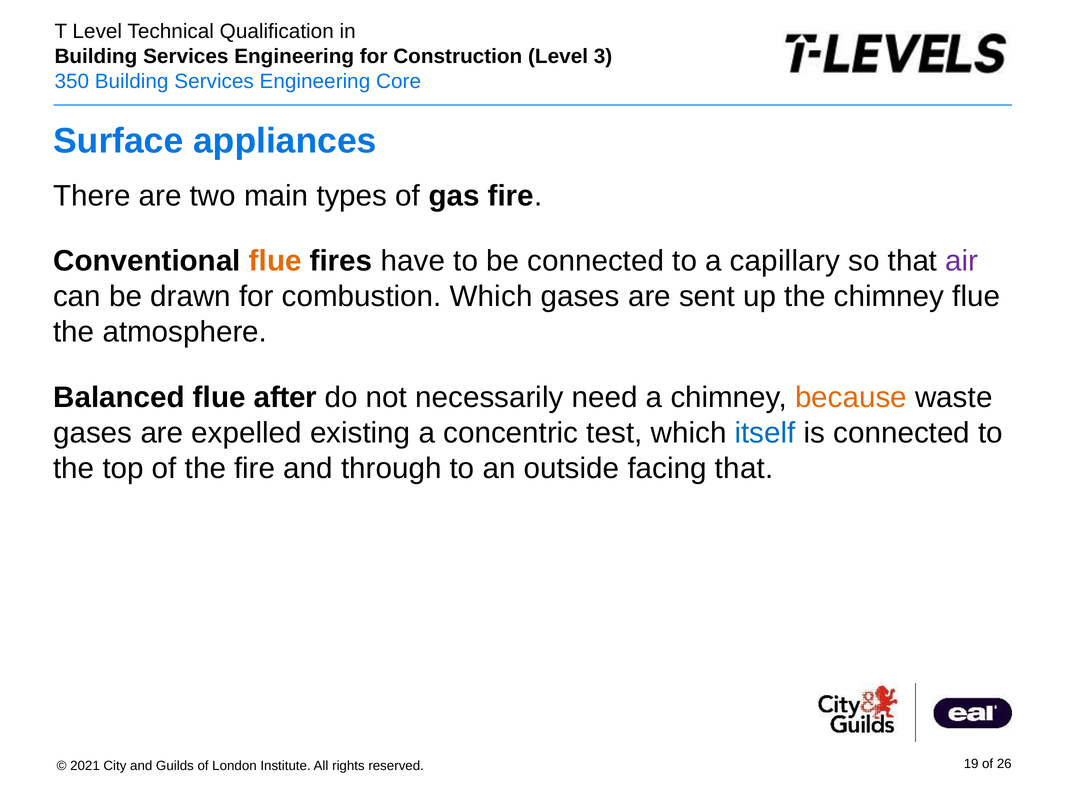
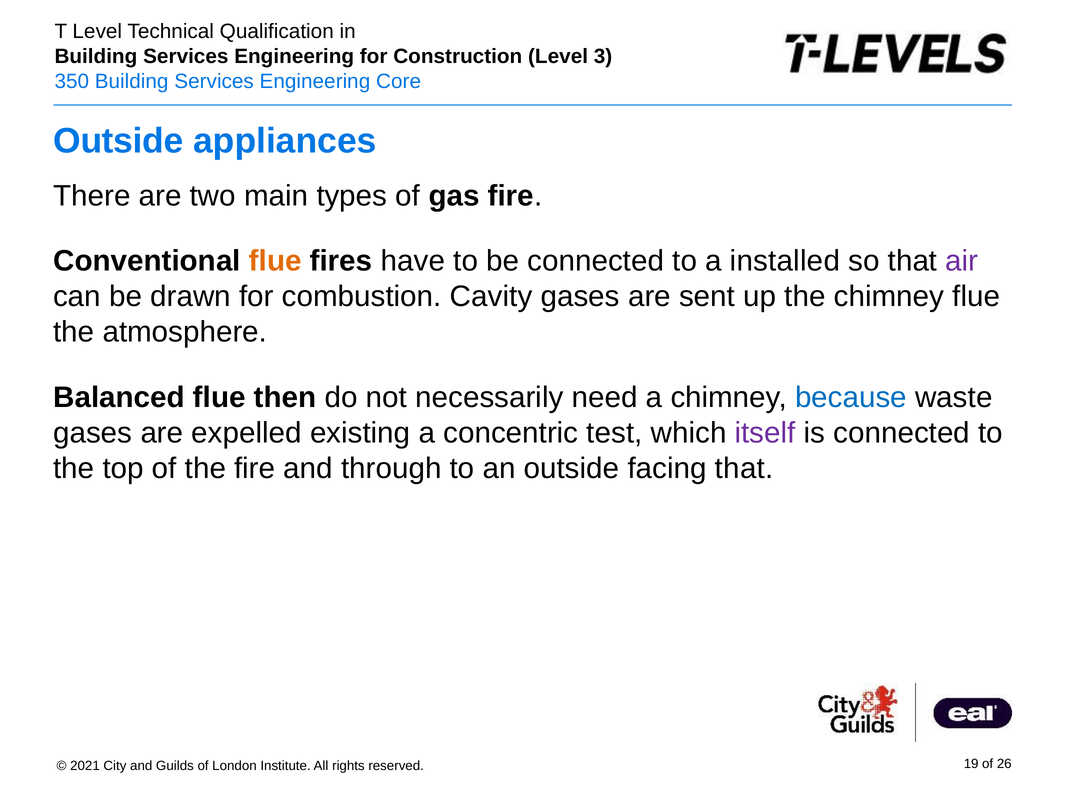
Surface: Surface -> Outside (118, 141)
capillary: capillary -> installed (785, 261)
combustion Which: Which -> Cavity (491, 297)
after: after -> then (285, 397)
because colour: orange -> blue (851, 397)
itself colour: blue -> purple (765, 433)
